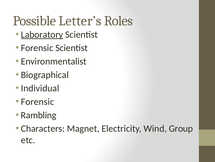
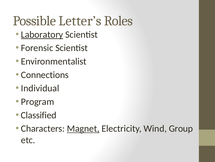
Biographical: Biographical -> Connections (45, 75)
Forensic: Forensic -> Program (38, 101)
Rambling: Rambling -> Classified (39, 115)
Magnet underline: none -> present (83, 128)
